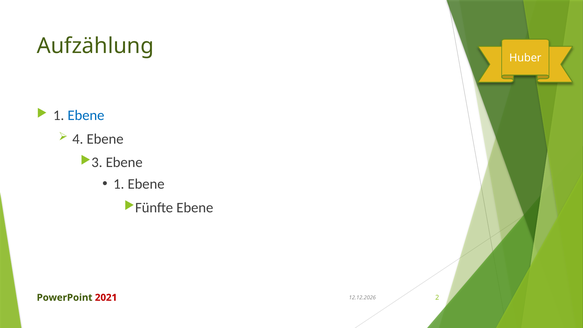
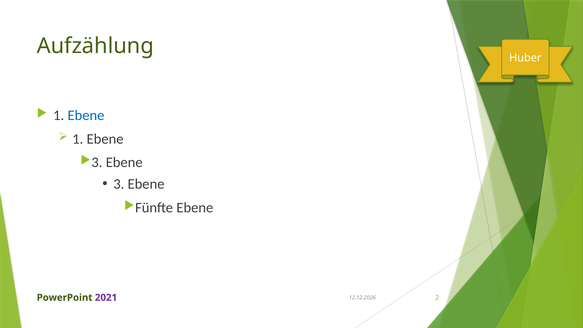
4: 4 -> 1 (78, 139)
1: 1 -> 3 (119, 184)
2021 colour: red -> purple (106, 298)
